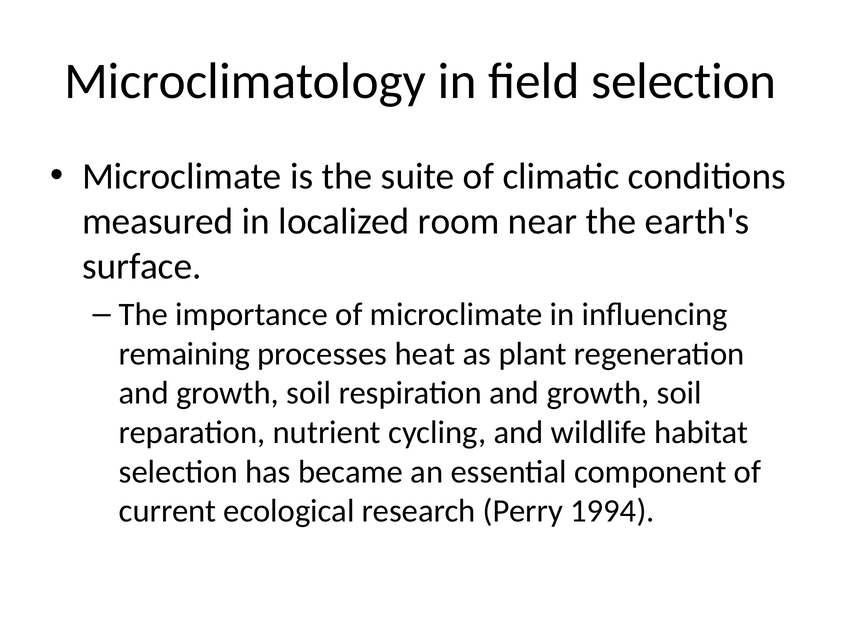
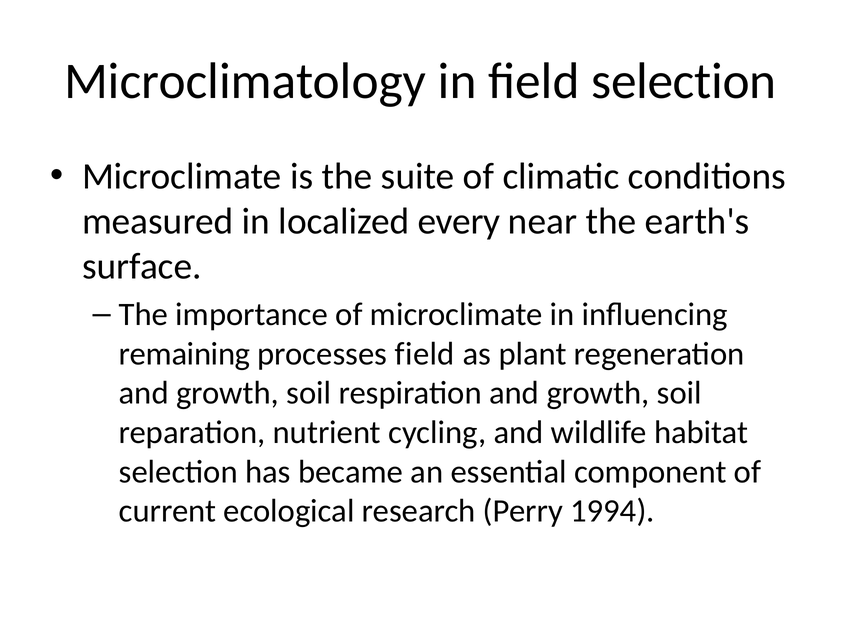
room: room -> every (459, 221)
processes heat: heat -> field (425, 354)
